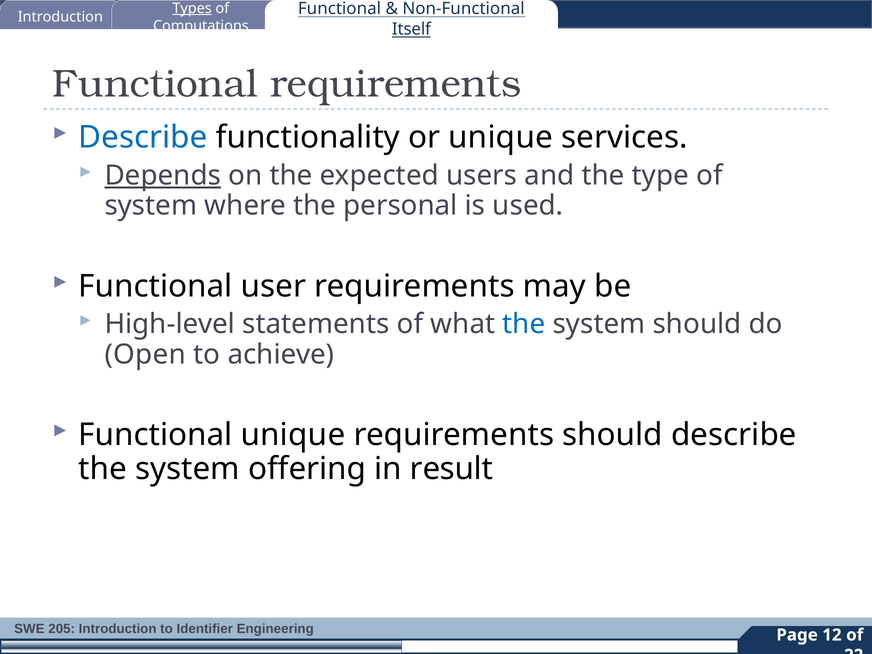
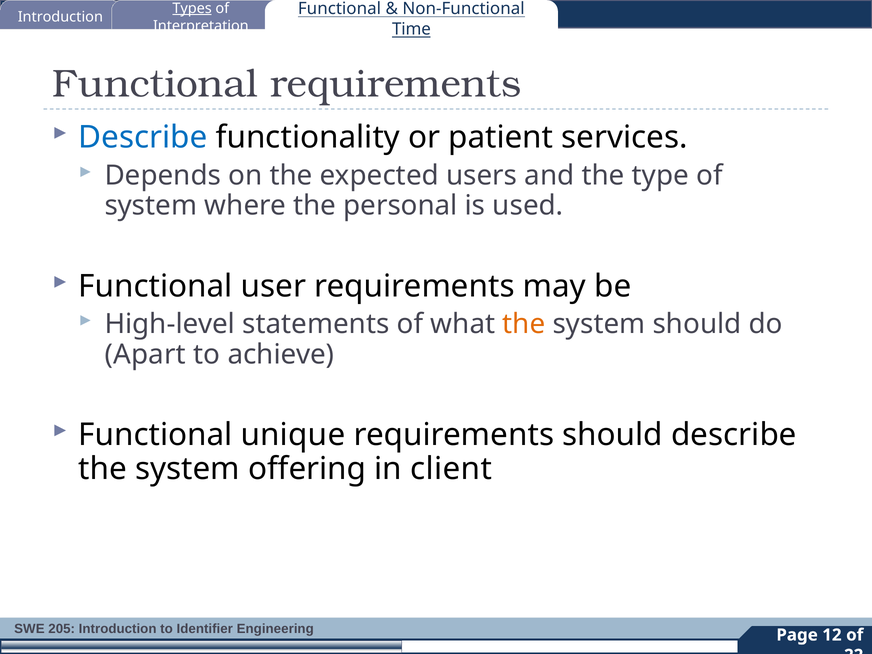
Computations: Computations -> Interpretation (201, 26)
Itself: Itself -> Time (411, 29)
or unique: unique -> patient (501, 137)
Depends underline: present -> none (163, 176)
the colour: blue -> orange (524, 324)
Open: Open -> Apart (145, 354)
result: result -> client (451, 469)
